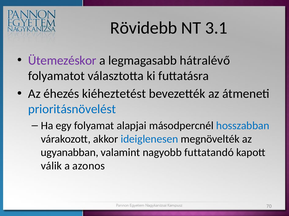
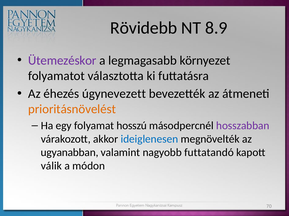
3.1: 3.1 -> 8.9 (216, 28)
hátralévő: hátralévő -> környezet (205, 61)
kiéheztetést: kiéheztetést -> úgynevezett (114, 94)
prioritásnövelést colour: blue -> orange (72, 109)
alapjai: alapjai -> hosszú (132, 126)
hosszabban colour: blue -> purple (243, 126)
azonos: azonos -> módon (89, 166)
